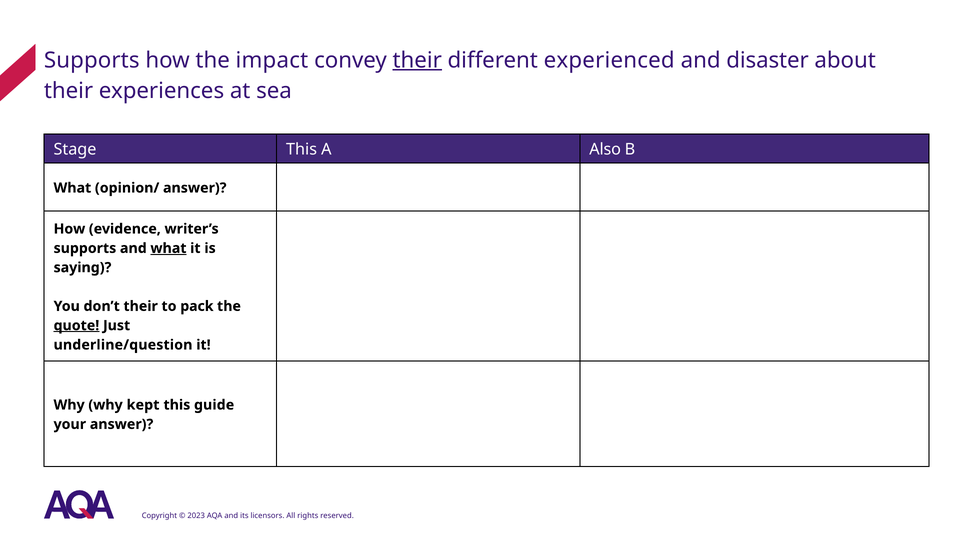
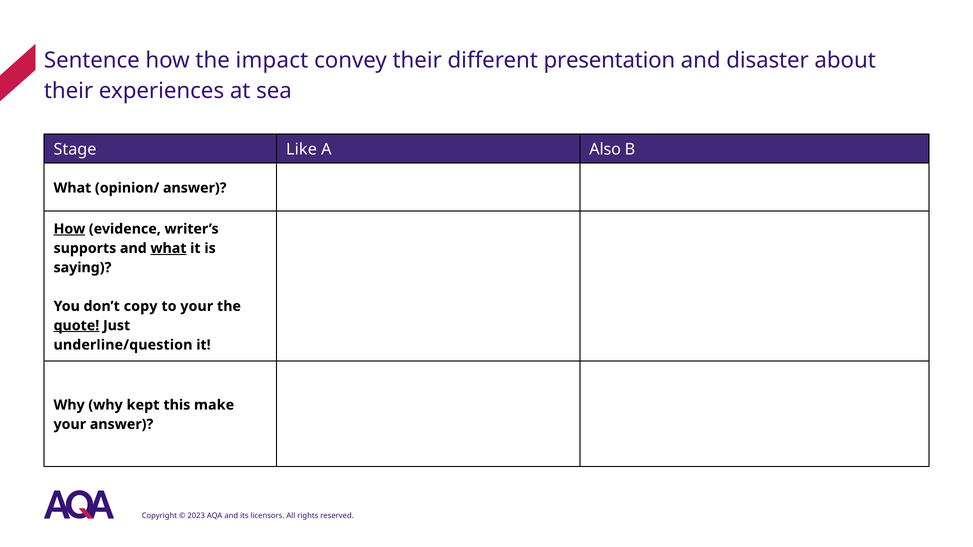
Supports: Supports -> Sentence (92, 60)
their underline: present -> none (417, 60)
experienced: experienced -> presentation (609, 60)
Stage This: This -> Like (301, 149)
How underline: none -> present (69, 229)
don’t their: their -> copy (141, 306)
to pack: pack -> your (197, 306)
guide: guide -> make (214, 405)
